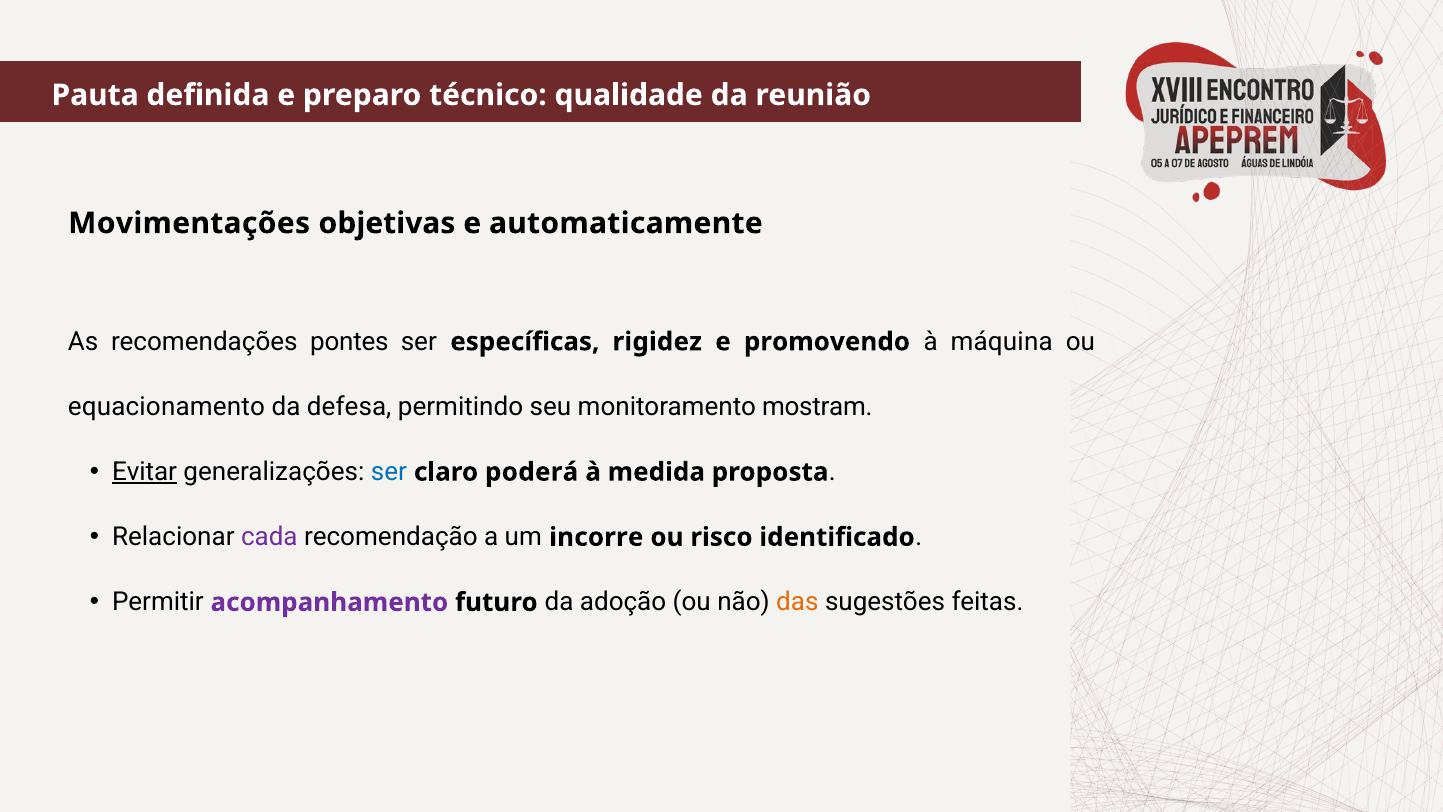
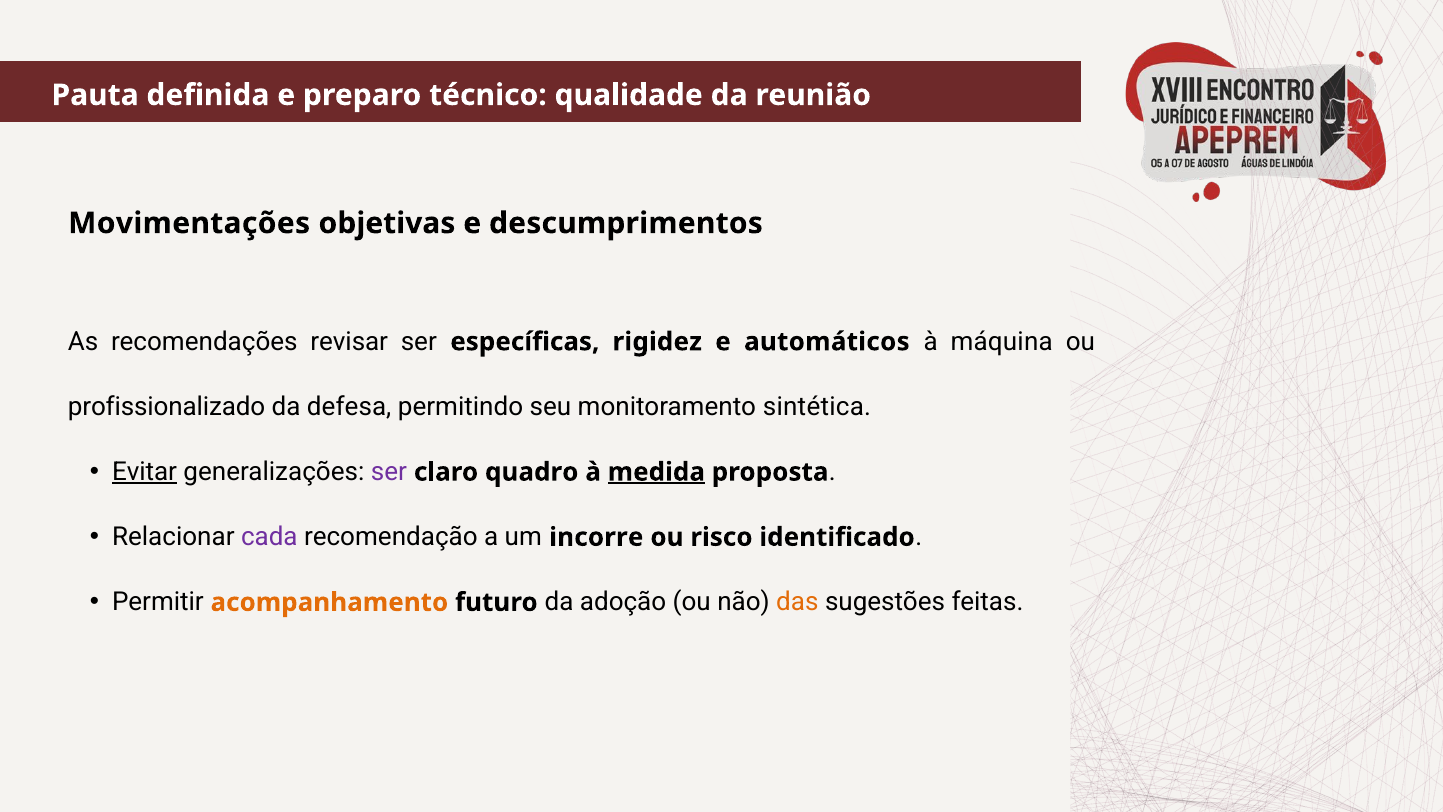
automaticamente: automaticamente -> descumprimentos (626, 223)
pontes: pontes -> revisar (349, 342)
promovendo: promovendo -> automáticos (827, 342)
equacionamento: equacionamento -> profissionalizado (167, 407)
mostram: mostram -> sintética (817, 407)
ser colour: blue -> purple (389, 472)
poderá: poderá -> quadro (532, 472)
medida underline: none -> present (656, 472)
acompanhamento colour: purple -> orange (329, 602)
